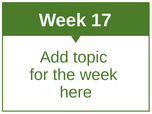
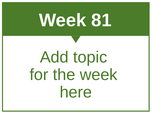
17: 17 -> 81 (101, 20)
